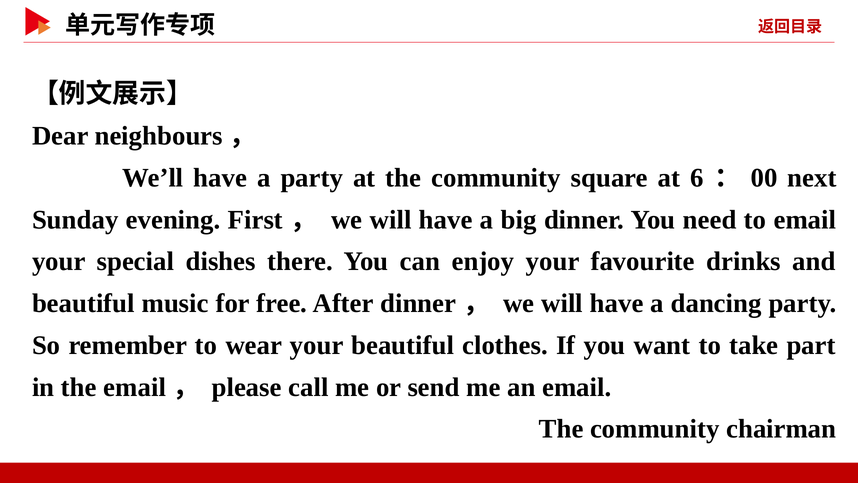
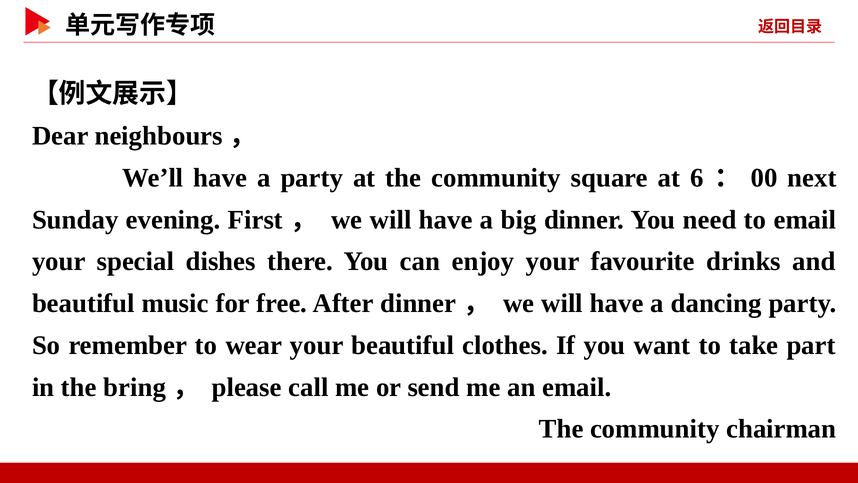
the email: email -> bring (135, 387)
